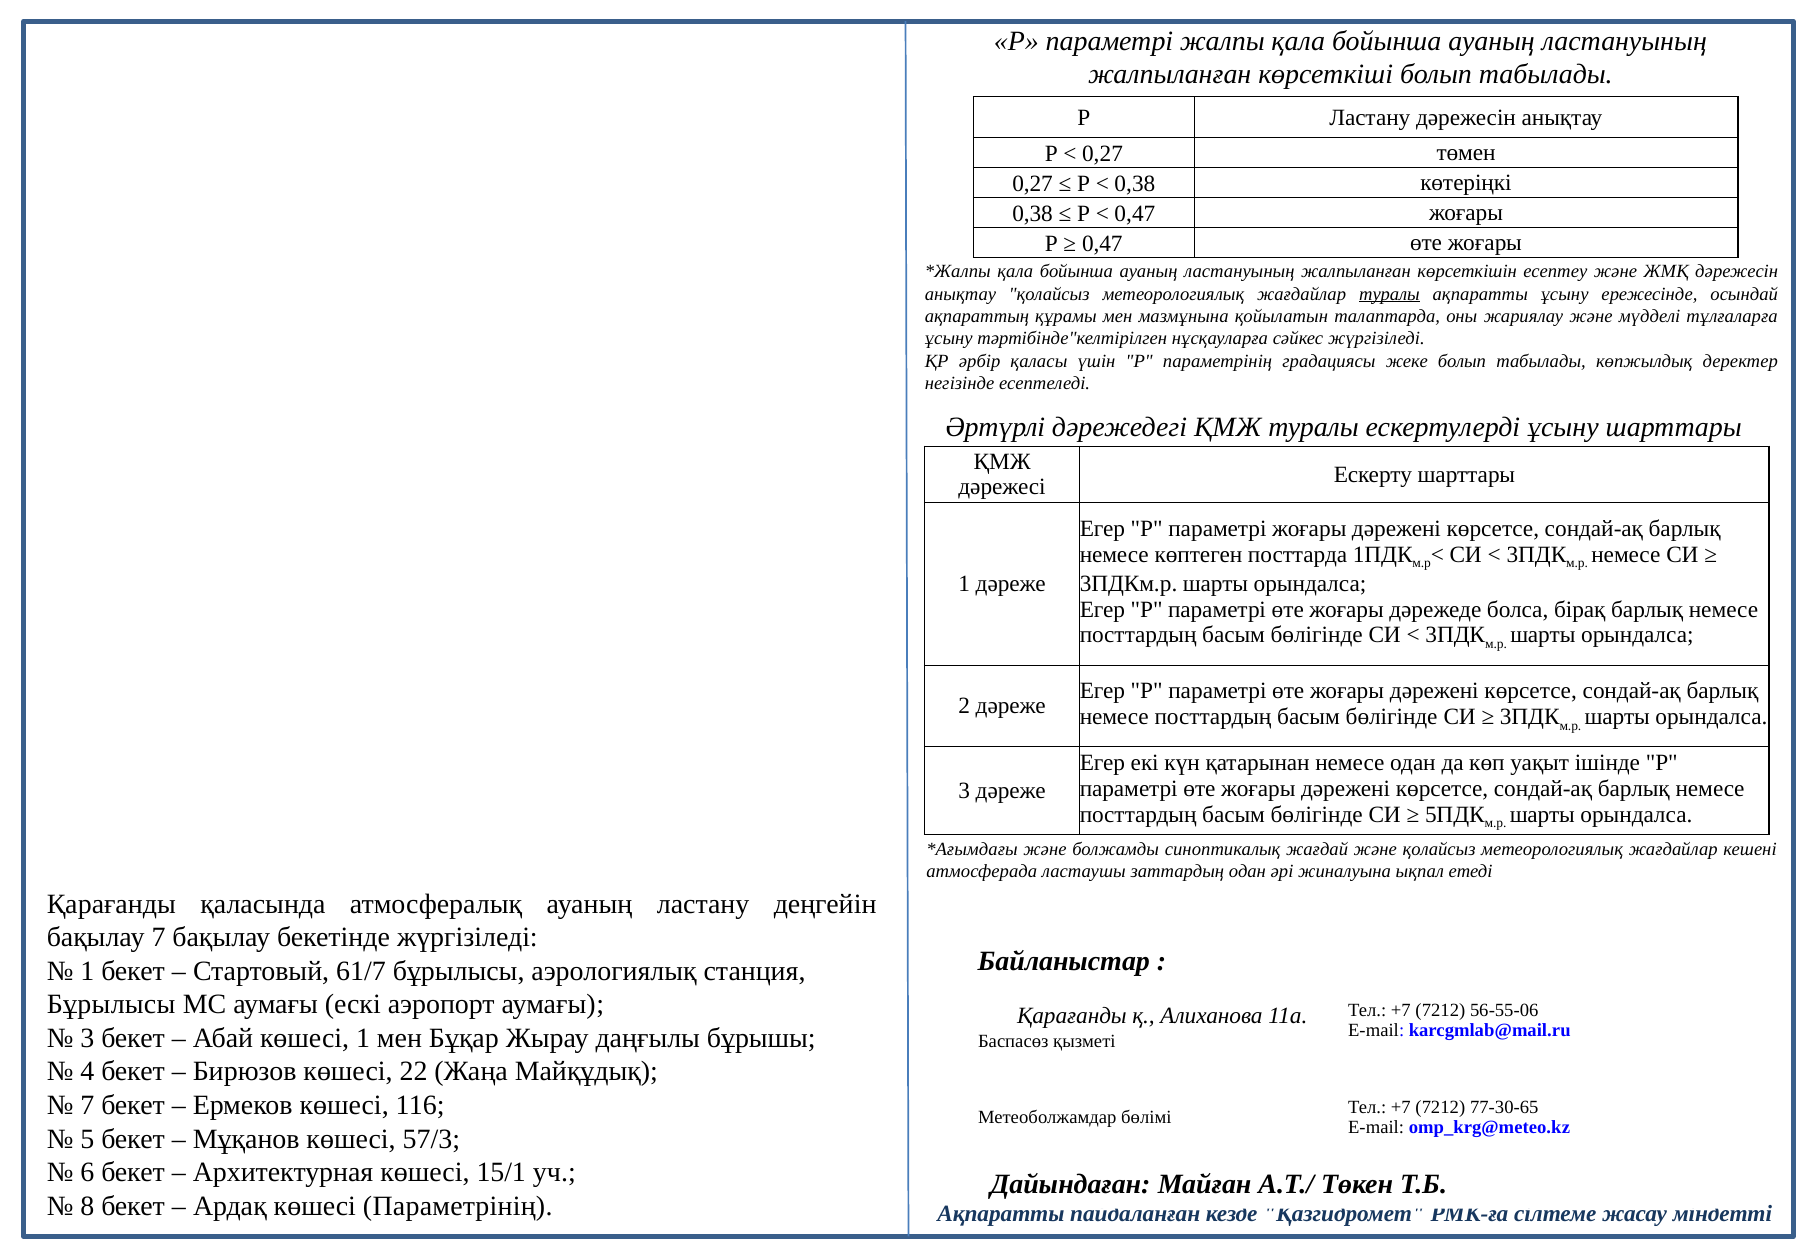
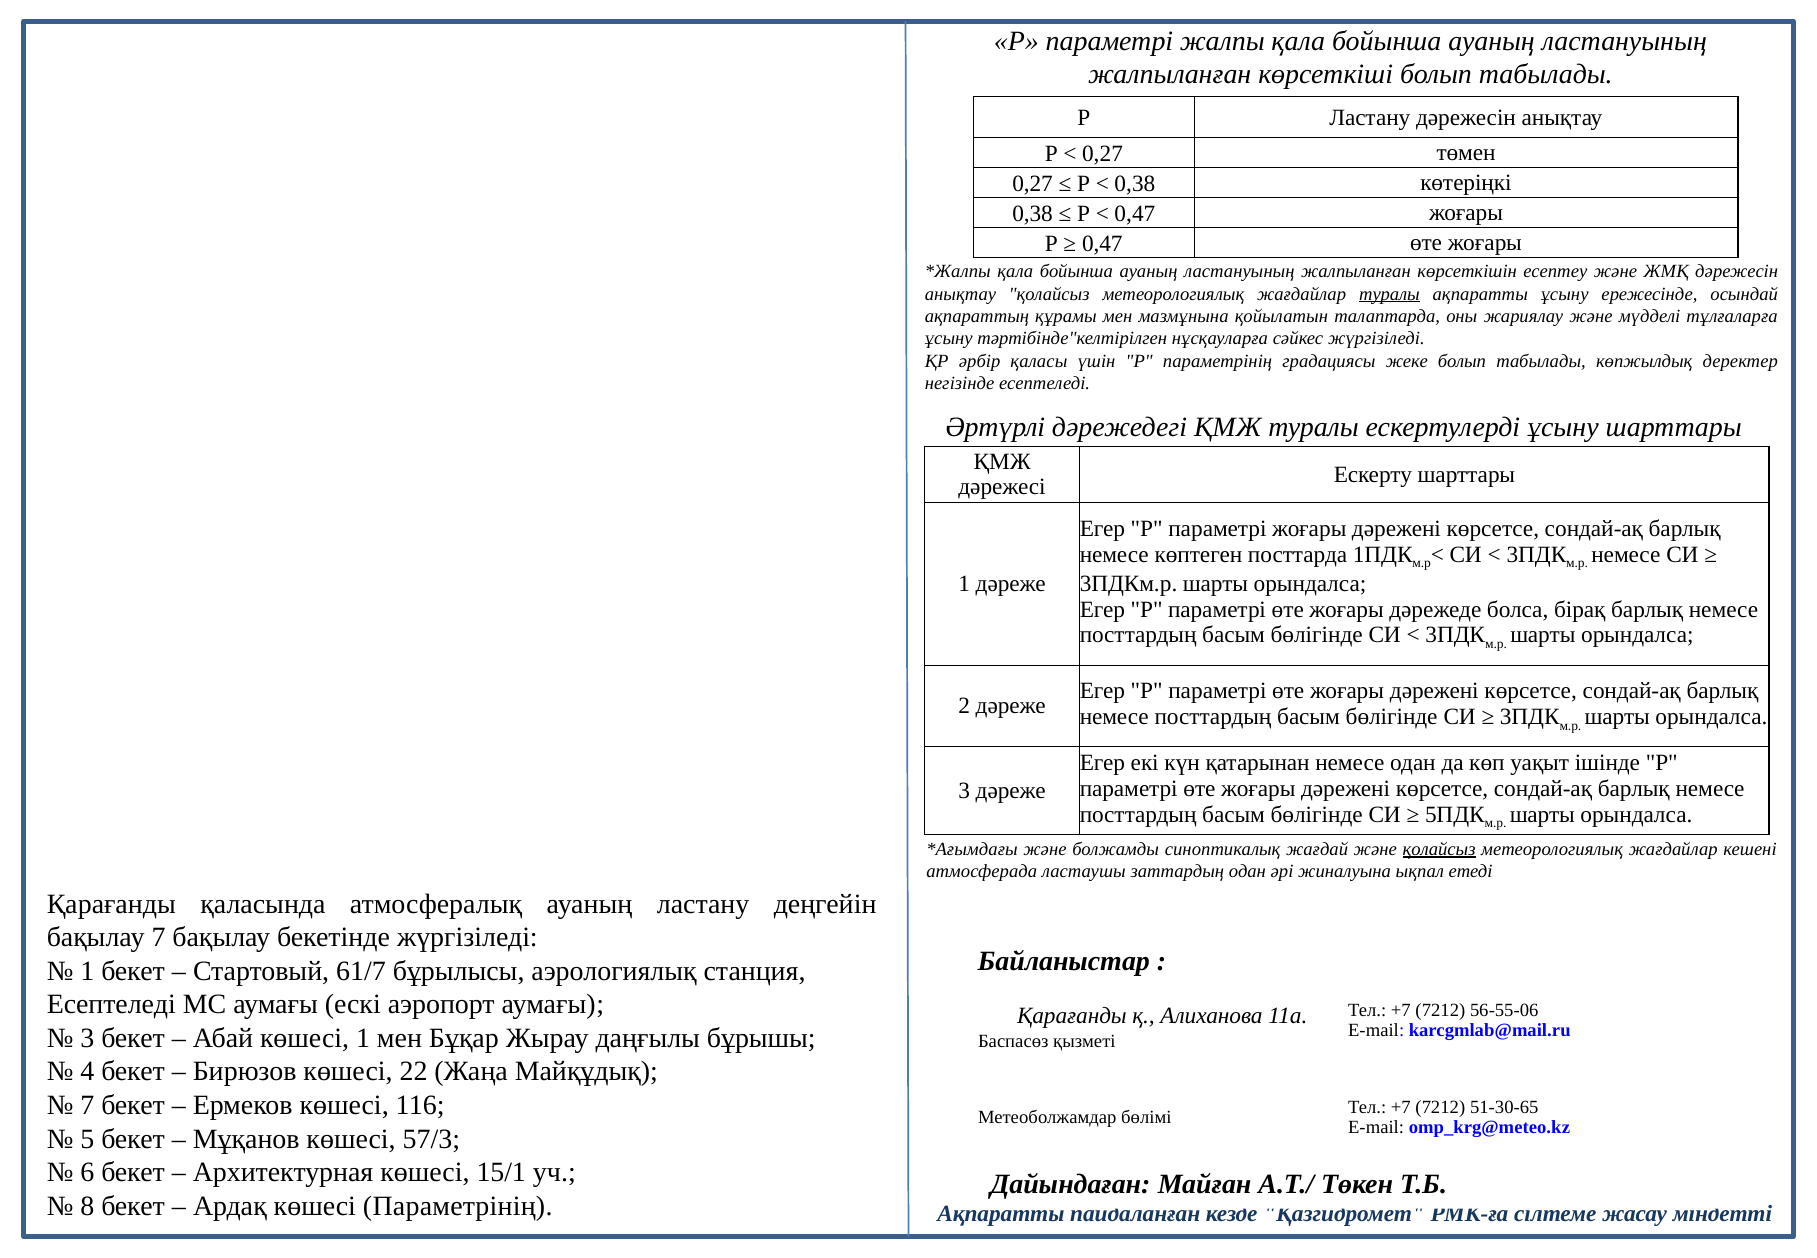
қолайсыз underline: none -> present (1439, 849)
Бұрылысы: Бұрылысы -> Есептеледі (111, 1005)
77-30-65: 77-30-65 -> 51-30-65 (1504, 1107)
